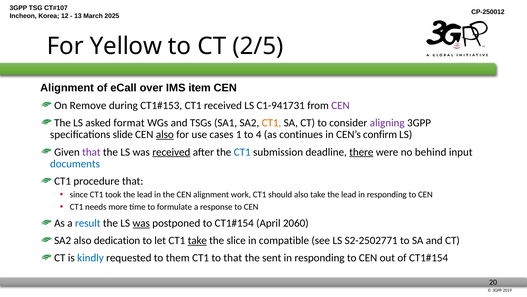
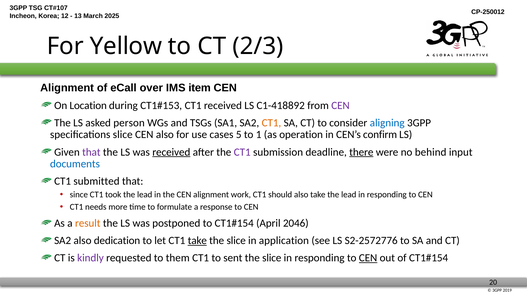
2/5: 2/5 -> 2/3 (258, 46)
Remove: Remove -> Location (88, 105)
C1-941731: C1-941731 -> C1-418892 (281, 105)
format: format -> person (129, 123)
aligning colour: purple -> blue (387, 123)
specifications slide: slide -> slice (123, 134)
also underline: present -> none (165, 134)
1: 1 -> 5 (239, 134)
4: 4 -> 1 (259, 134)
continues: continues -> operation (301, 134)
CT1 colour: blue -> purple (242, 152)
procedure: procedure -> submitted (96, 181)
result colour: blue -> orange (88, 223)
was underline: present -> none (141, 223)
2060: 2060 -> 2046 (296, 223)
compatible: compatible -> application (284, 240)
S2-2502771: S2-2502771 -> S2-2572776 (371, 240)
kindly colour: blue -> purple (90, 257)
to that: that -> sent (233, 257)
sent: sent -> slice (272, 257)
CEN underline: none -> present (368, 257)
